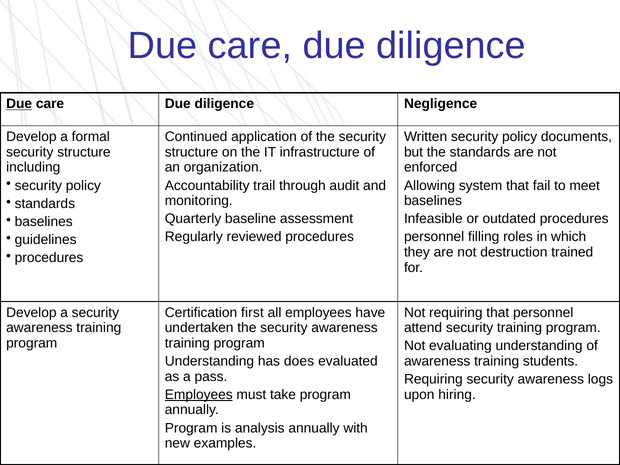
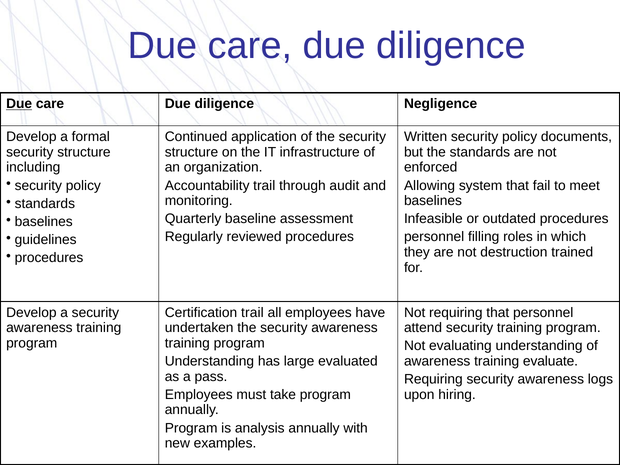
Certification first: first -> trail (252, 313)
does: does -> large (299, 361)
students: students -> evaluate (550, 361)
Employees underline: present -> none (199, 395)
